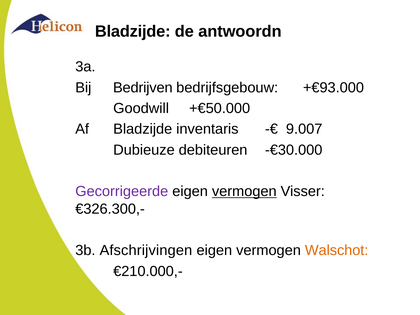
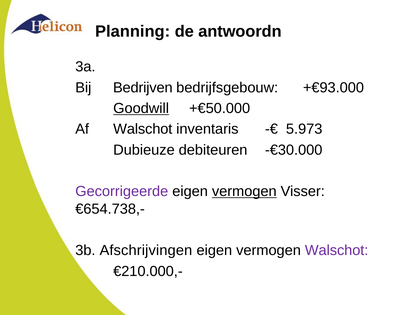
Bladzijde: Bladzijde -> Planning (133, 31)
Goodwill underline: none -> present (141, 108)
Af Bladzijde: Bladzijde -> Walschot (143, 129)
9.007: 9.007 -> 5.973 (304, 129)
€326.300,-: €326.300,- -> €654.738,- (110, 209)
Walschot colour: orange -> purple (337, 250)
